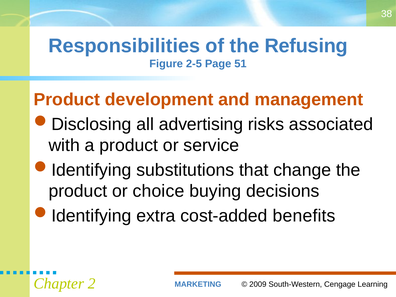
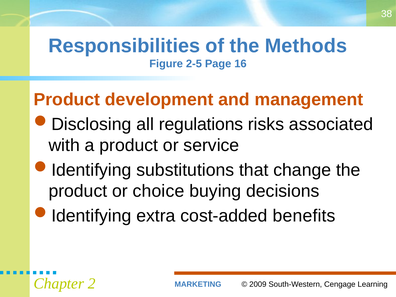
Refusing: Refusing -> Methods (306, 46)
51: 51 -> 16 (240, 64)
advertising: advertising -> regulations (201, 124)
